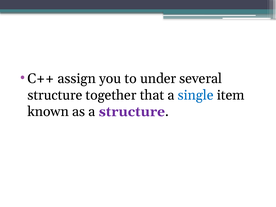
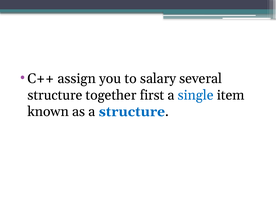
under: under -> salary (158, 78)
that: that -> first (152, 95)
structure colour: purple -> blue (132, 112)
